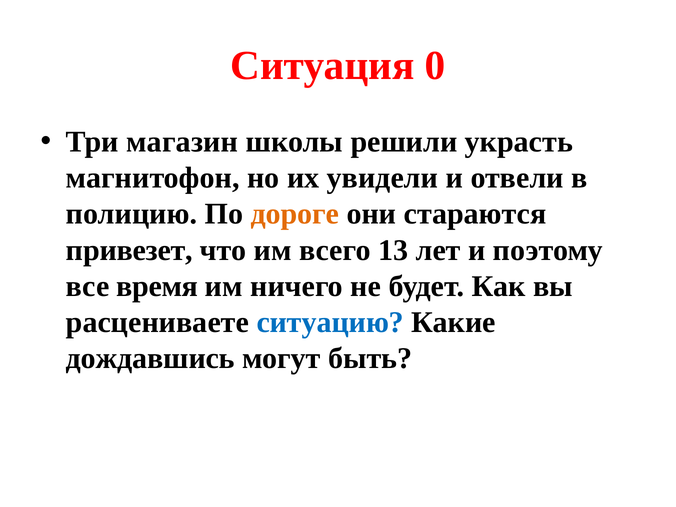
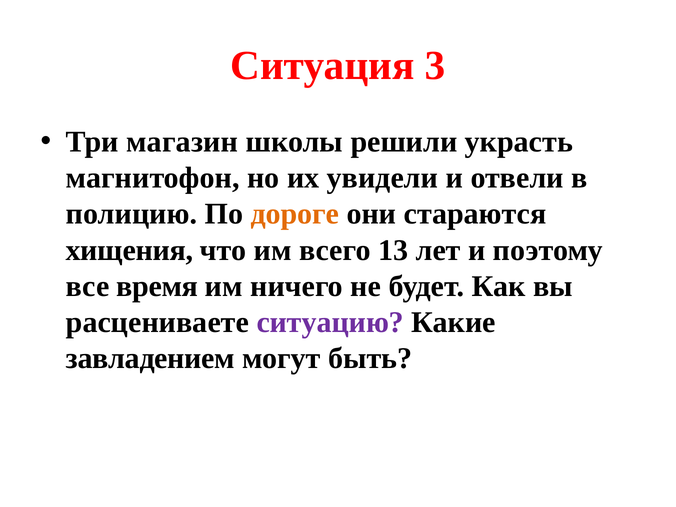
0: 0 -> 3 (435, 65)
привезет: привезет -> хищения (129, 250)
ситуацию colour: blue -> purple (330, 322)
дождавшись: дождавшись -> завладением (150, 358)
